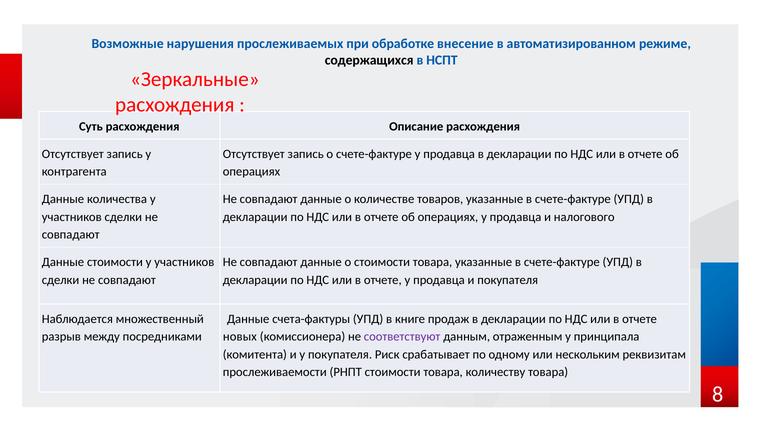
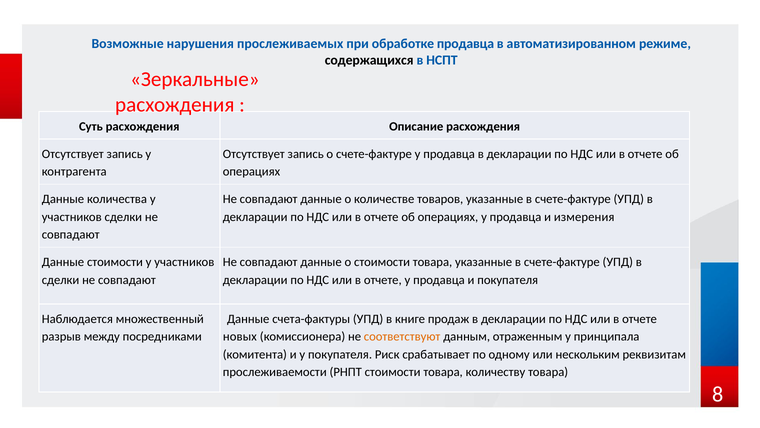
обработке внесение: внесение -> продавца (465, 44)
налогового: налогового -> измерения (584, 217)
соответствуют colour: purple -> orange (402, 336)
